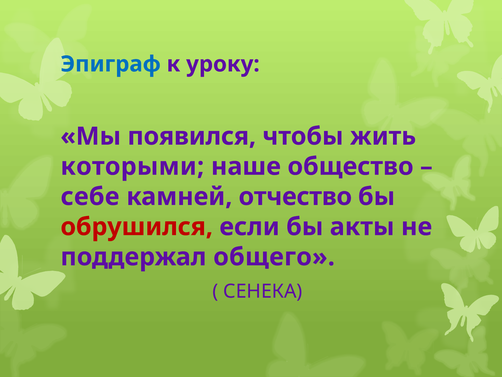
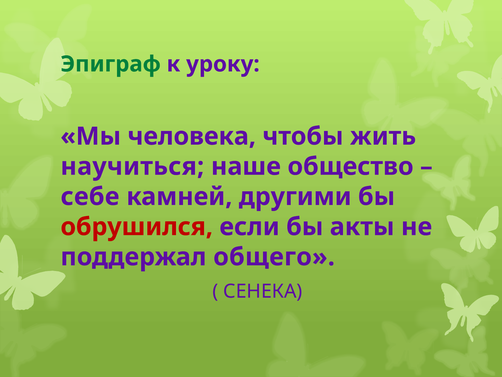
Эпиграф colour: blue -> green (111, 64)
появился: появился -> человека (192, 136)
которыми: которыми -> научиться (132, 166)
отчество: отчество -> другими (295, 196)
